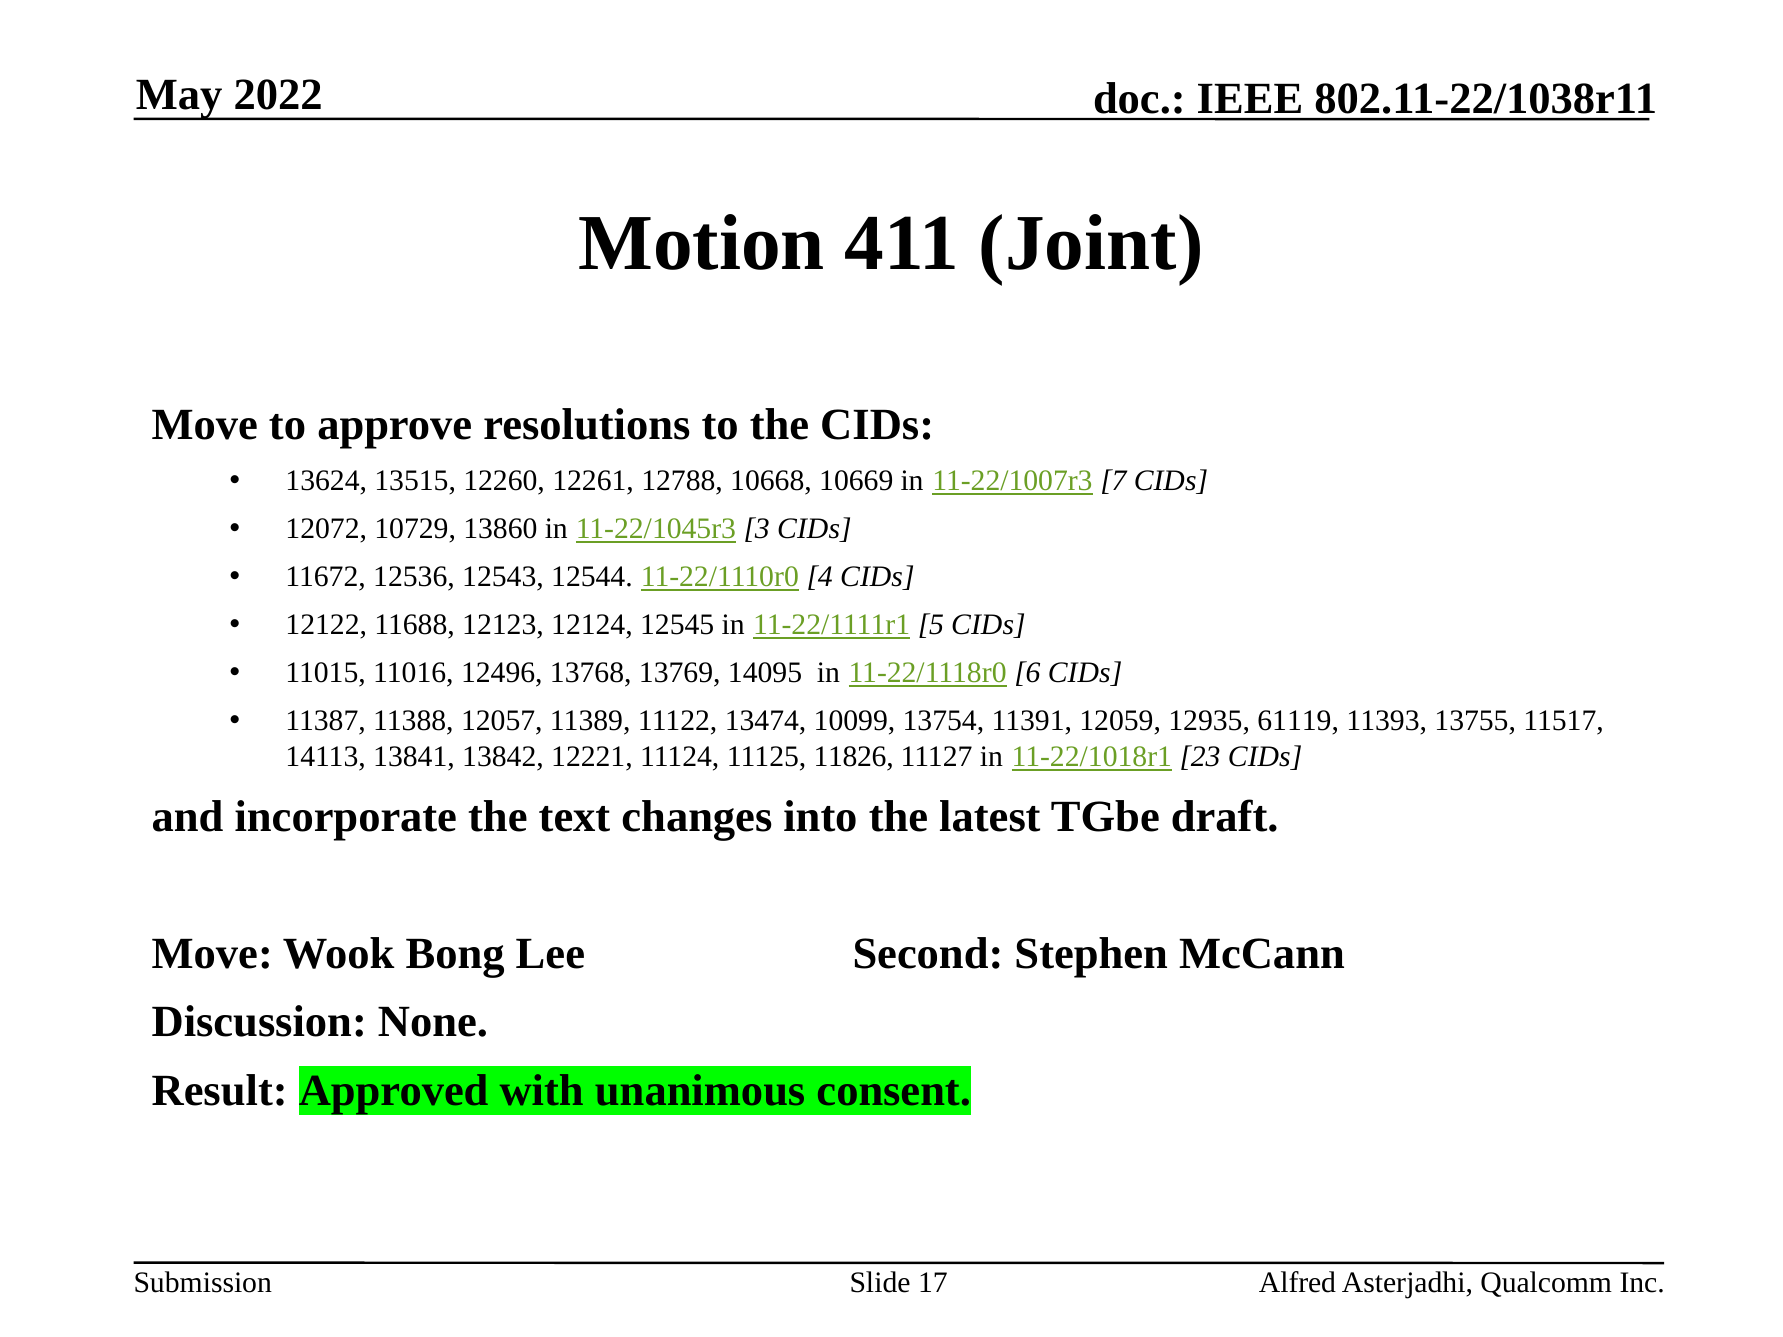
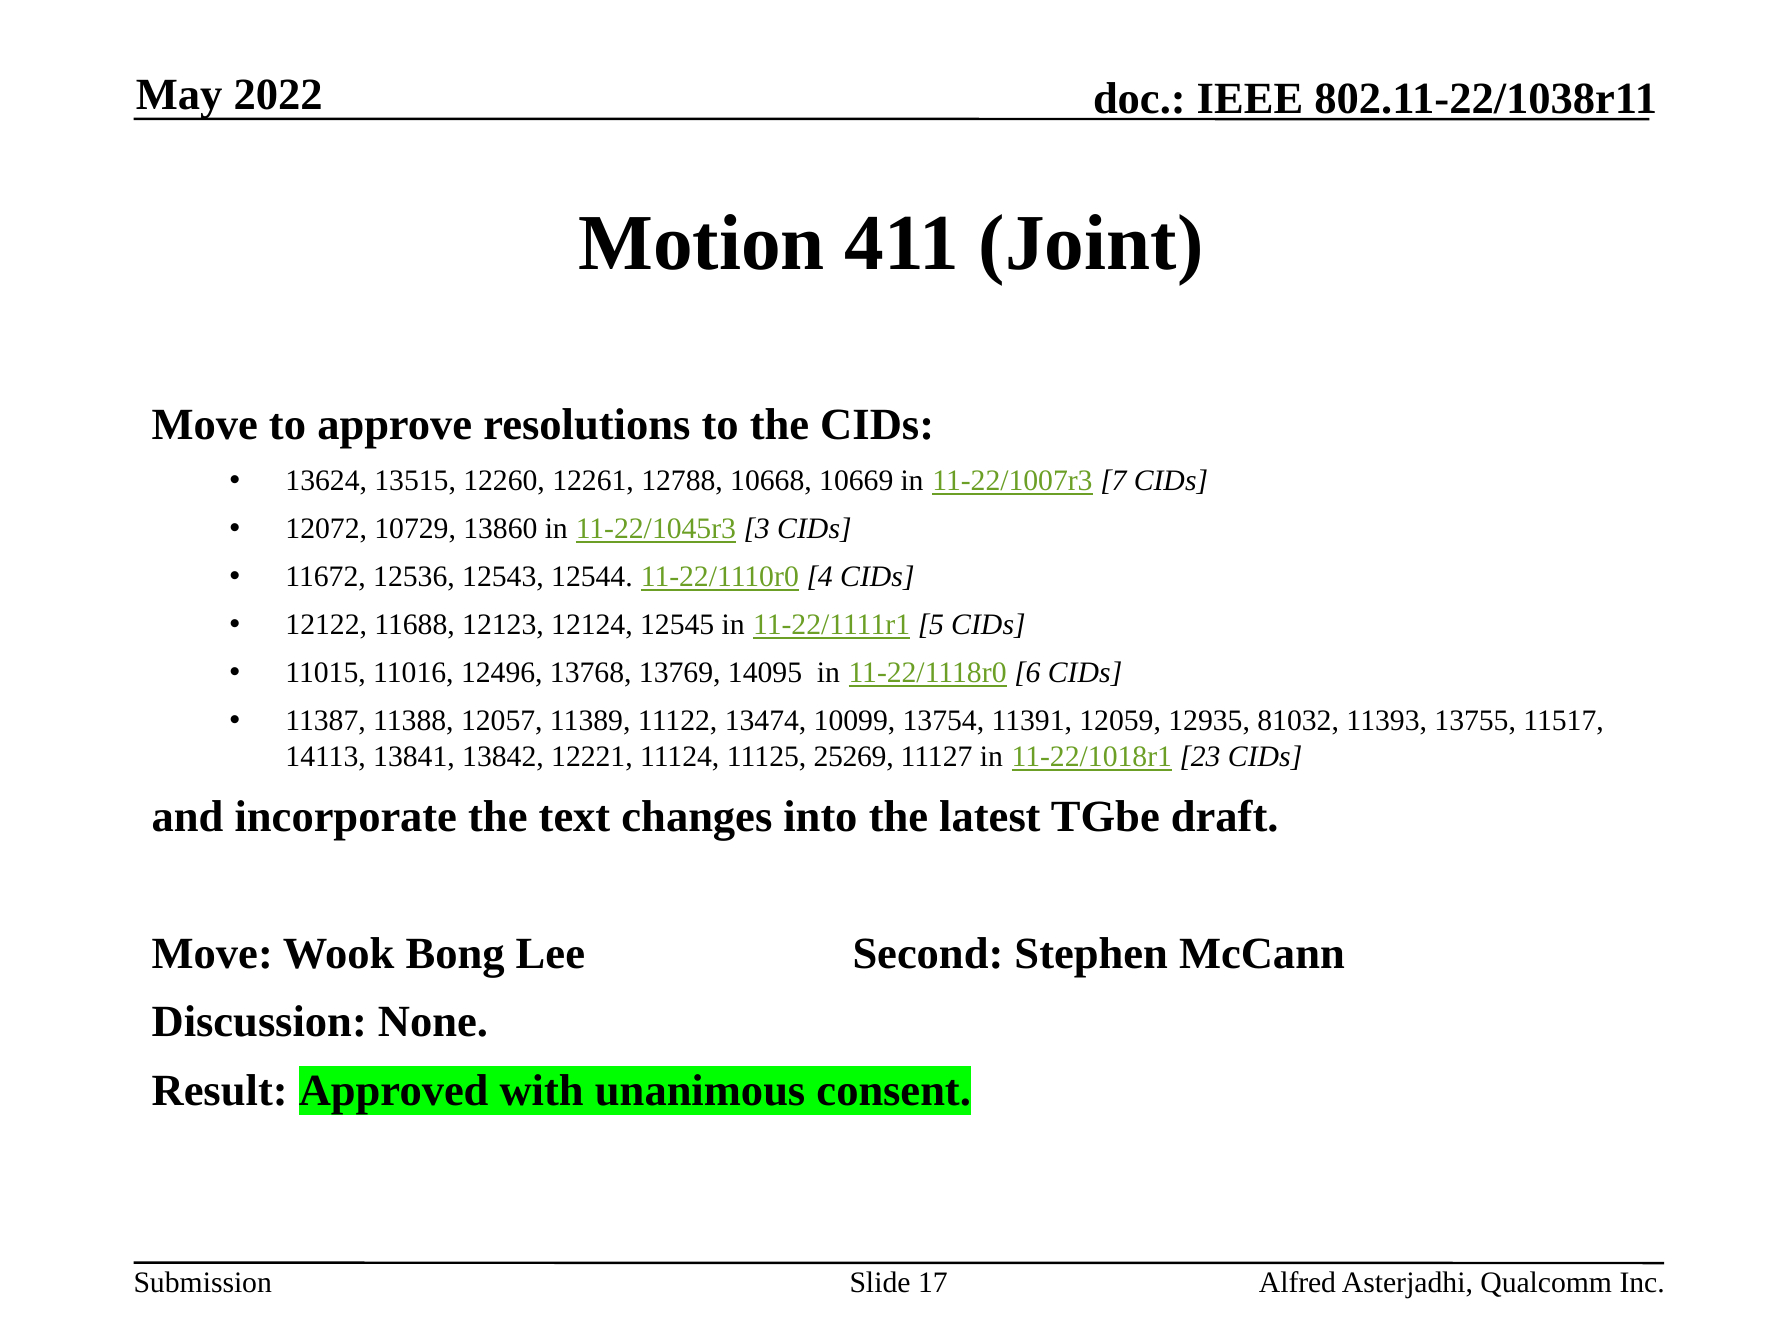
61119: 61119 -> 81032 (1298, 721)
11826: 11826 -> 25269 (854, 757)
